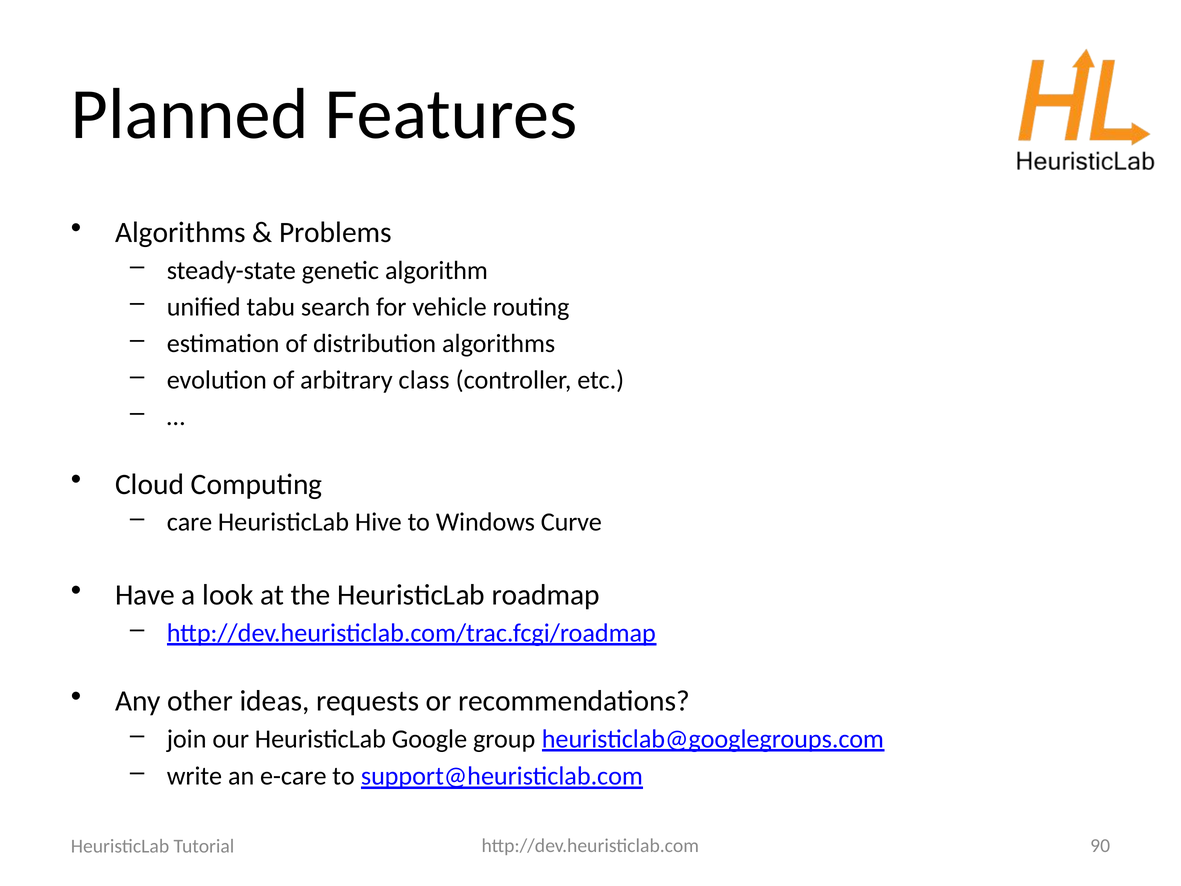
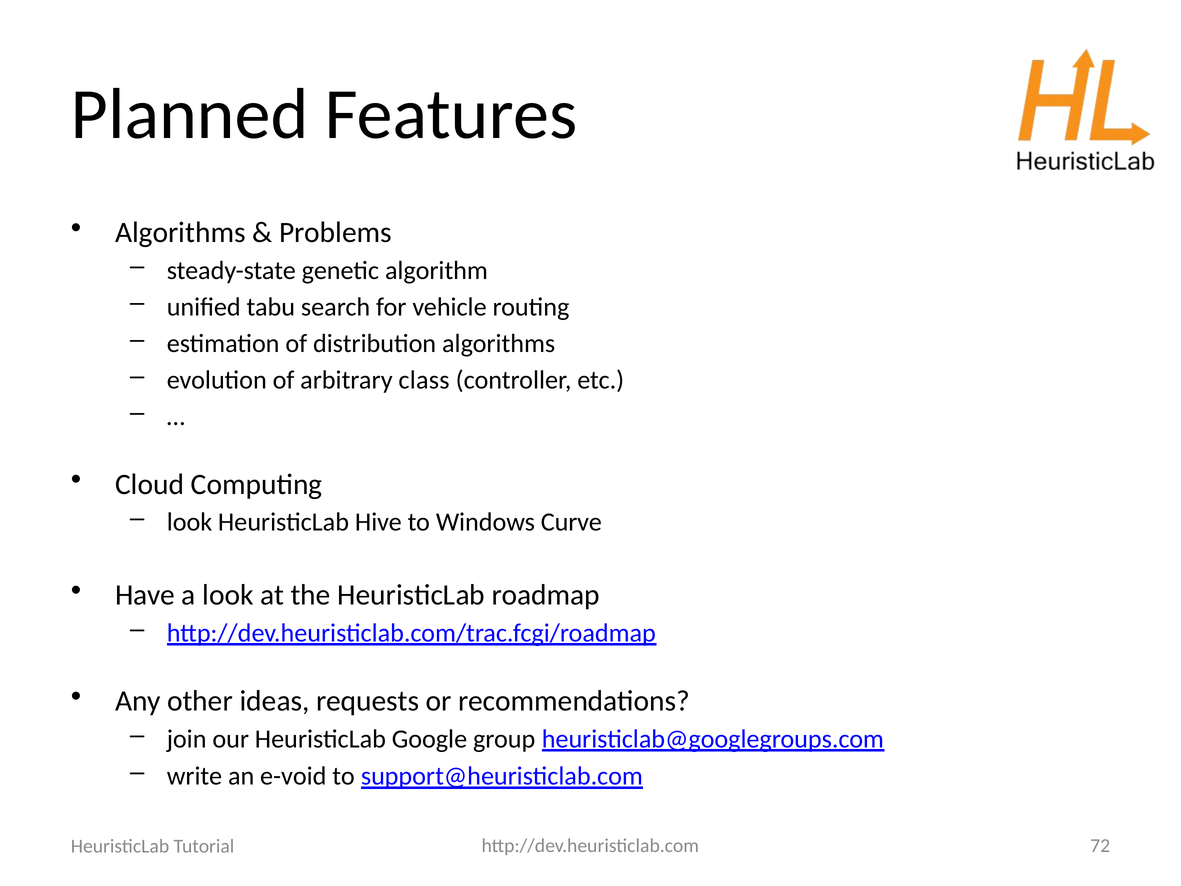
care: care -> look (190, 522)
e-care: e-care -> e-void (293, 776)
90: 90 -> 72 (1100, 846)
